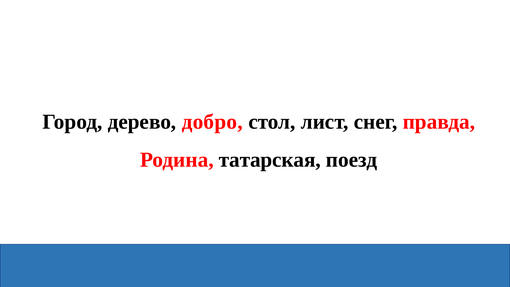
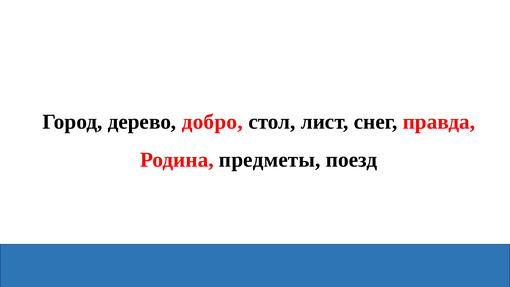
татарская: татарская -> предметы (270, 160)
